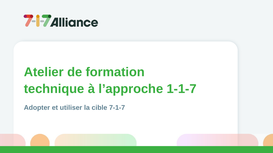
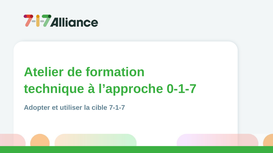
1-1-7: 1-1-7 -> 0-1-7 (182, 89)
